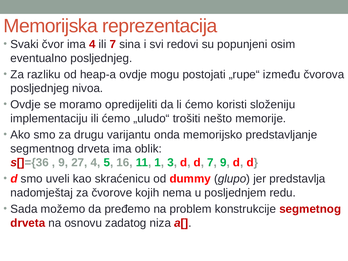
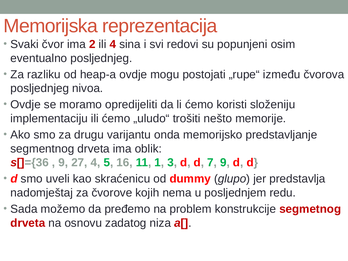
ima 4: 4 -> 2 (92, 44)
ili 7: 7 -> 4 (113, 44)
